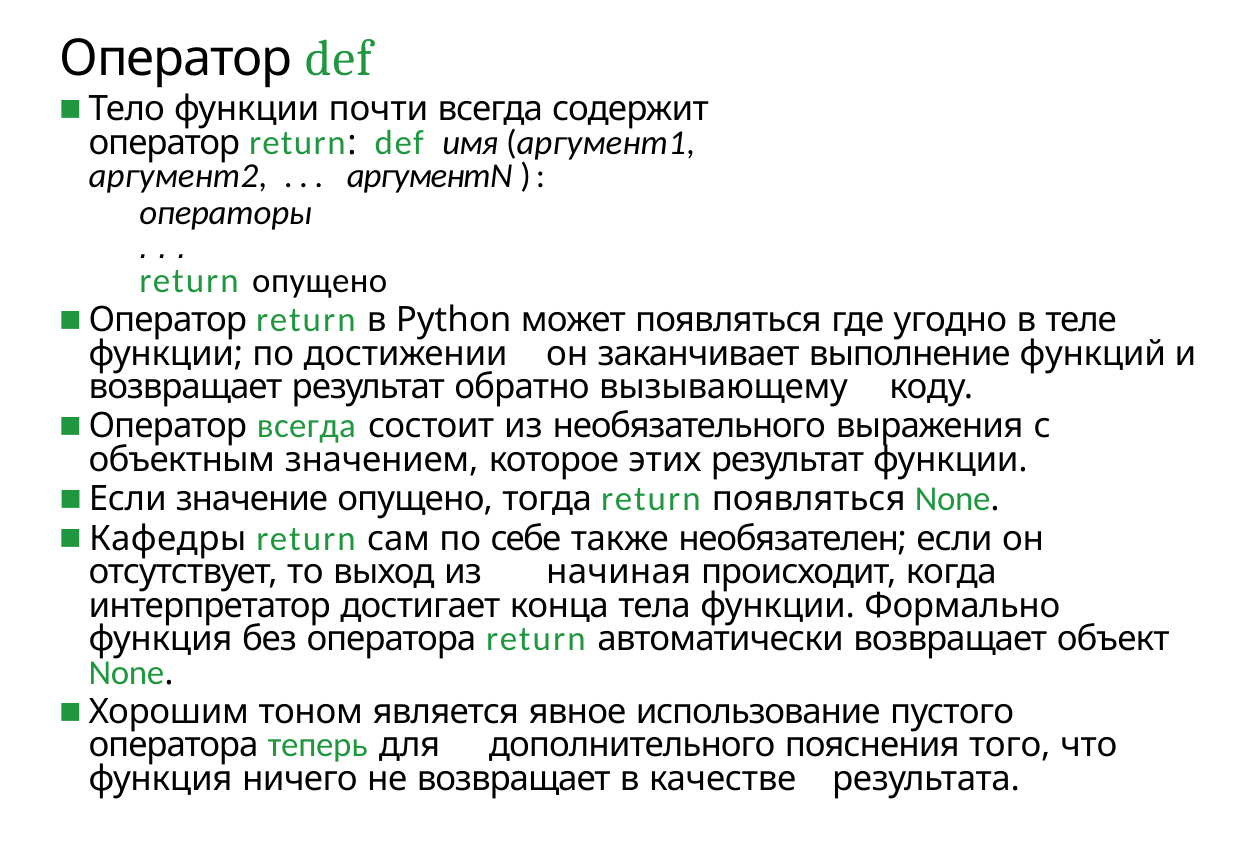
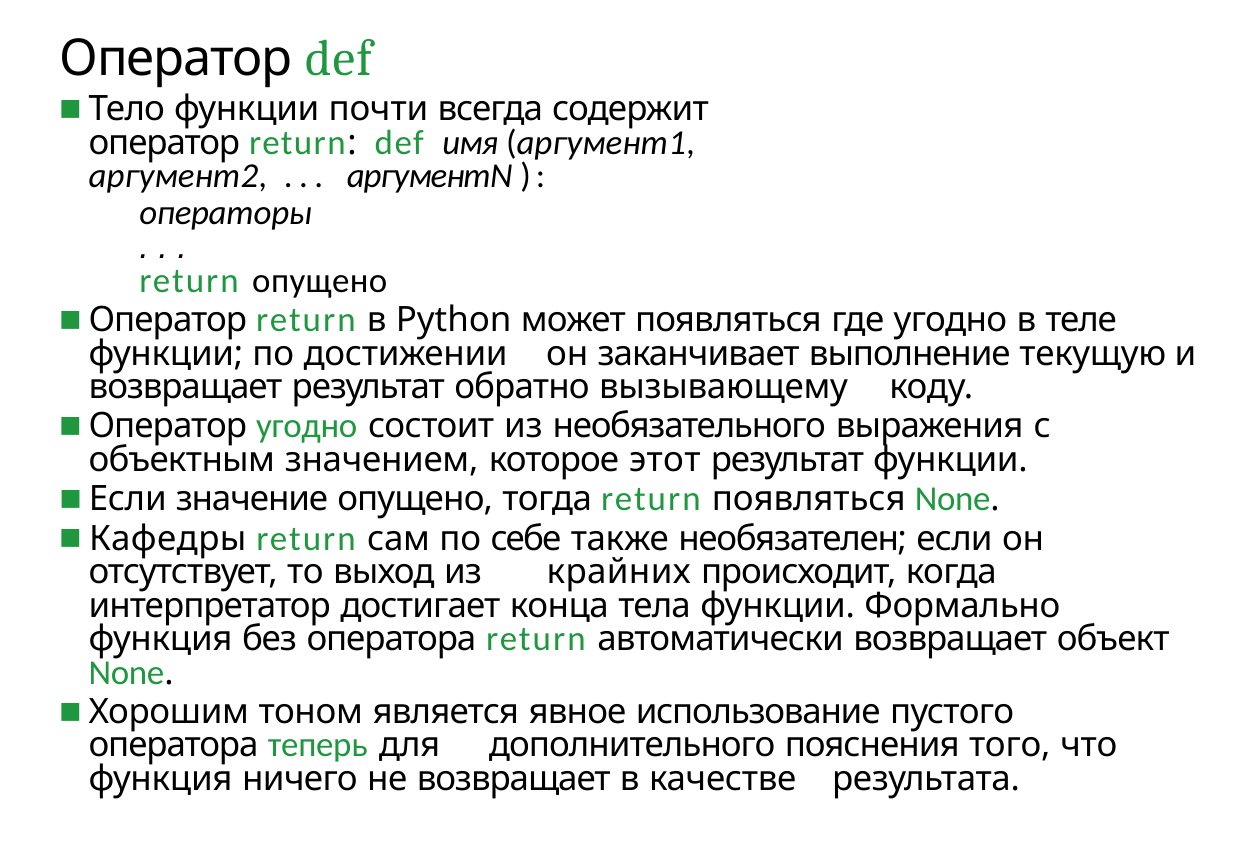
функций: функций -> текущую (1093, 354)
Оператор всегда: всегда -> угодно (307, 426)
этих: этих -> этот (665, 460)
начиная: начиная -> крайних (619, 572)
